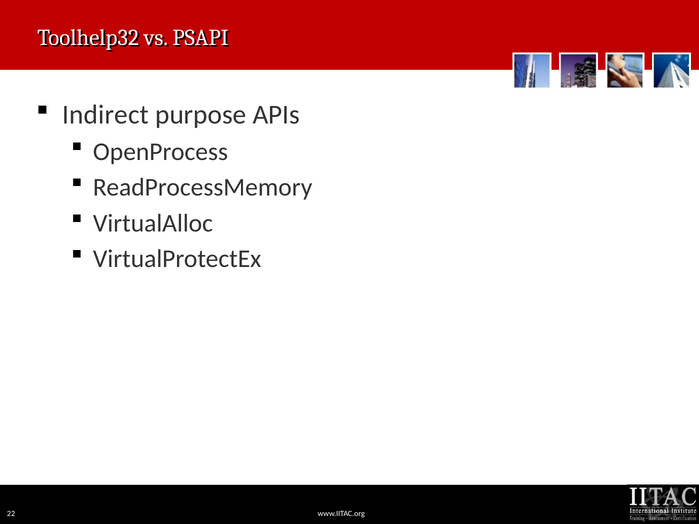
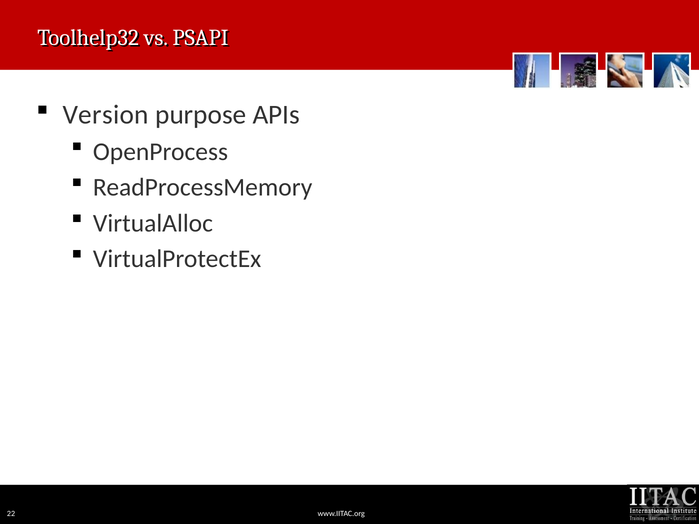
Indirect: Indirect -> Version (106, 115)
